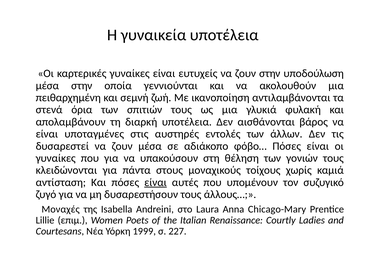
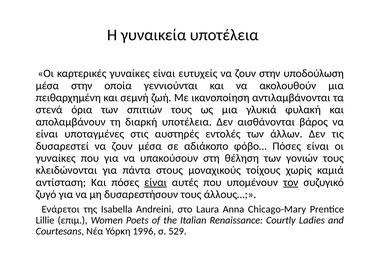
τον underline: none -> present (291, 182)
Μοναχές: Μοναχές -> Ενάρετοι (61, 209)
1999: 1999 -> 1996 (144, 231)
227: 227 -> 529 (177, 231)
